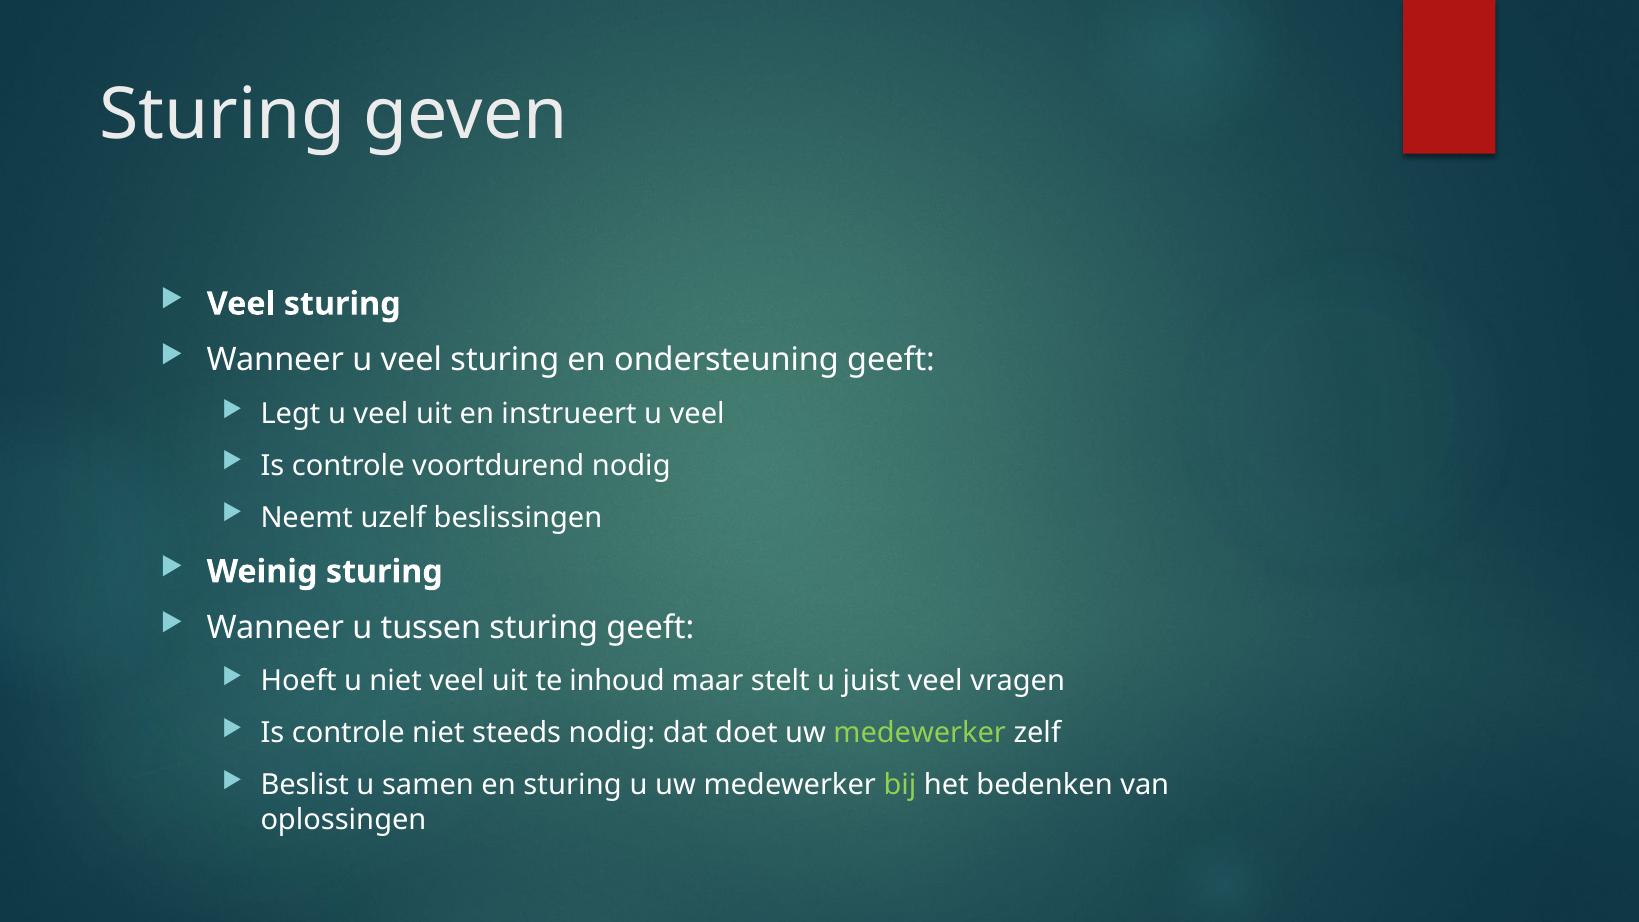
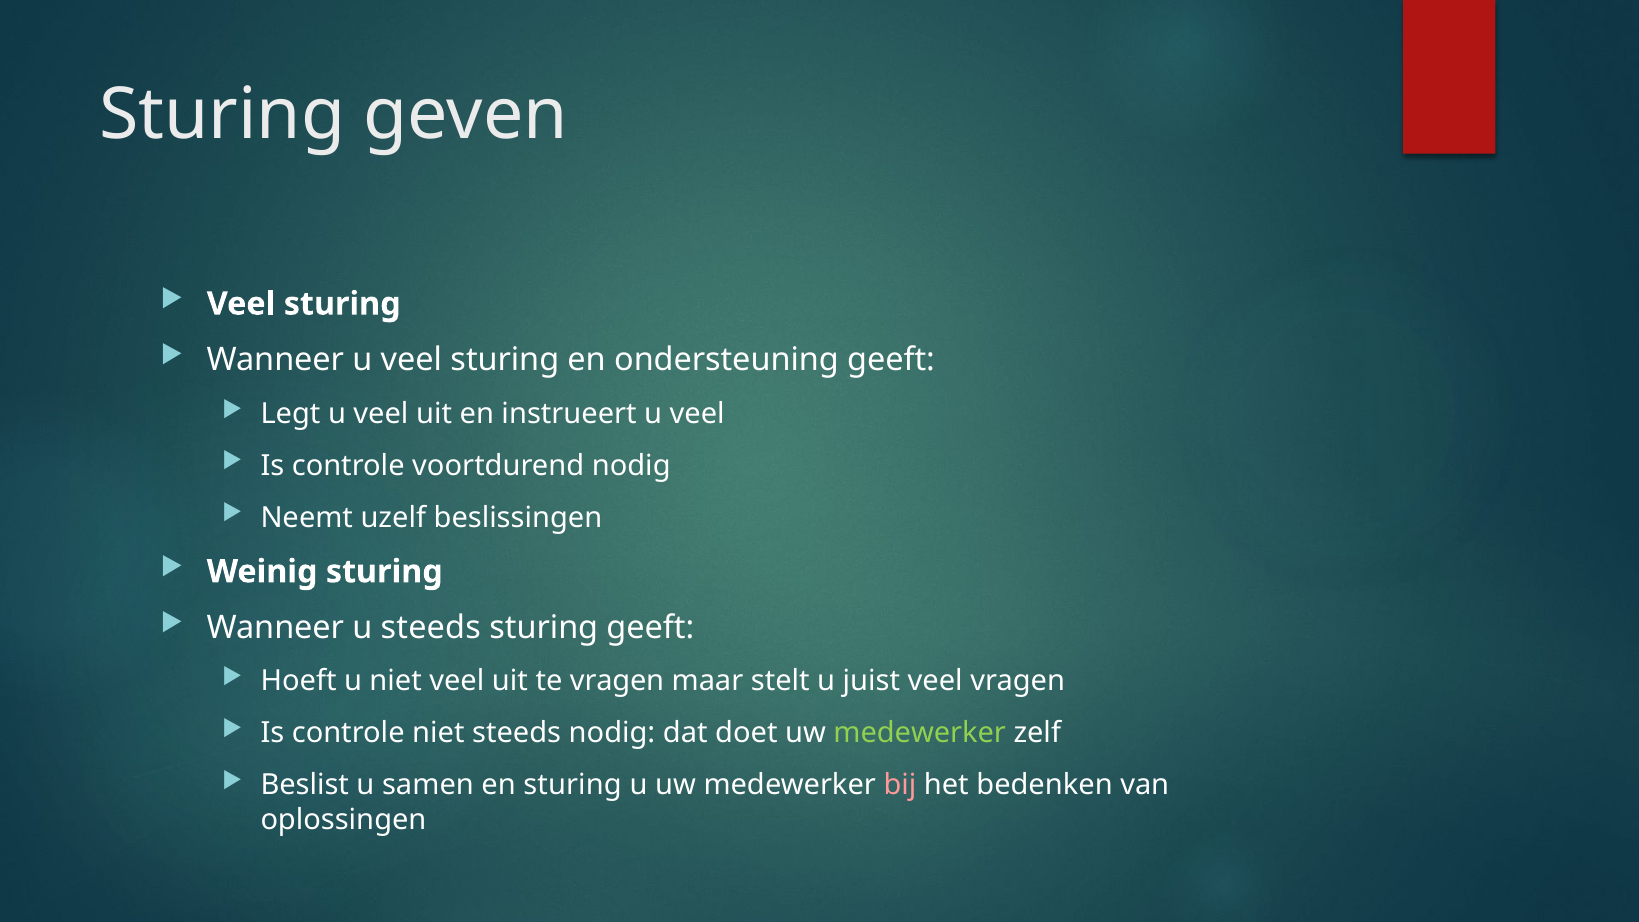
u tussen: tussen -> steeds (431, 628)
te inhoud: inhoud -> vragen (617, 681)
bij colour: light green -> pink (900, 785)
